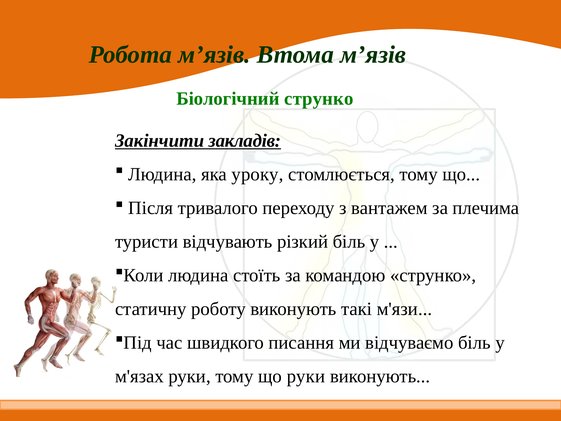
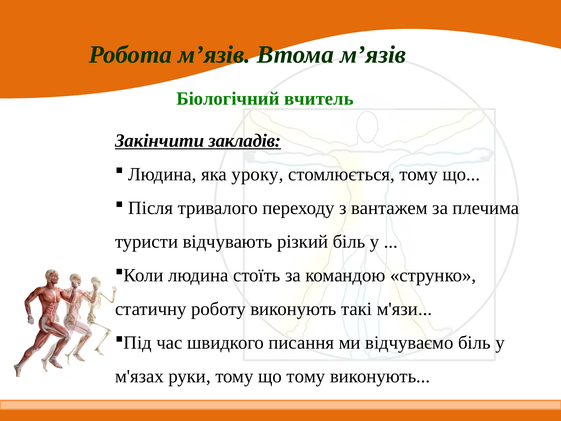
Біологічний струнко: струнко -> вчитель (319, 99)
що руки: руки -> тому (306, 376)
